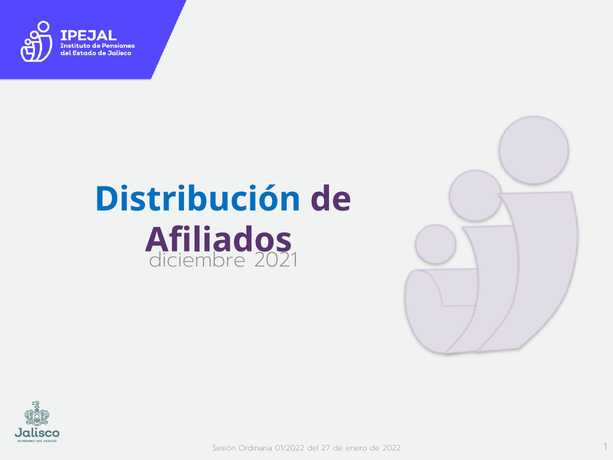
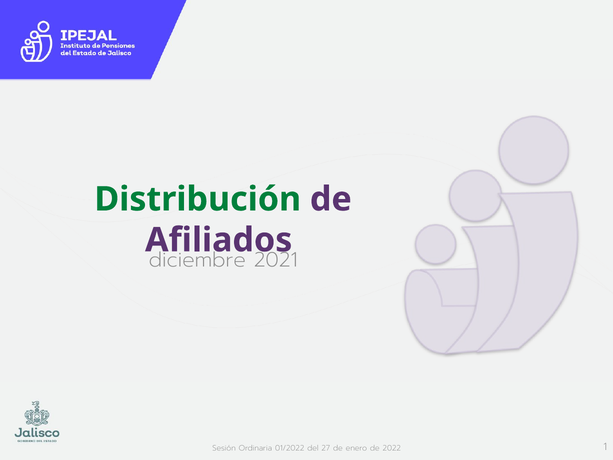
Distribución colour: blue -> green (198, 199)
